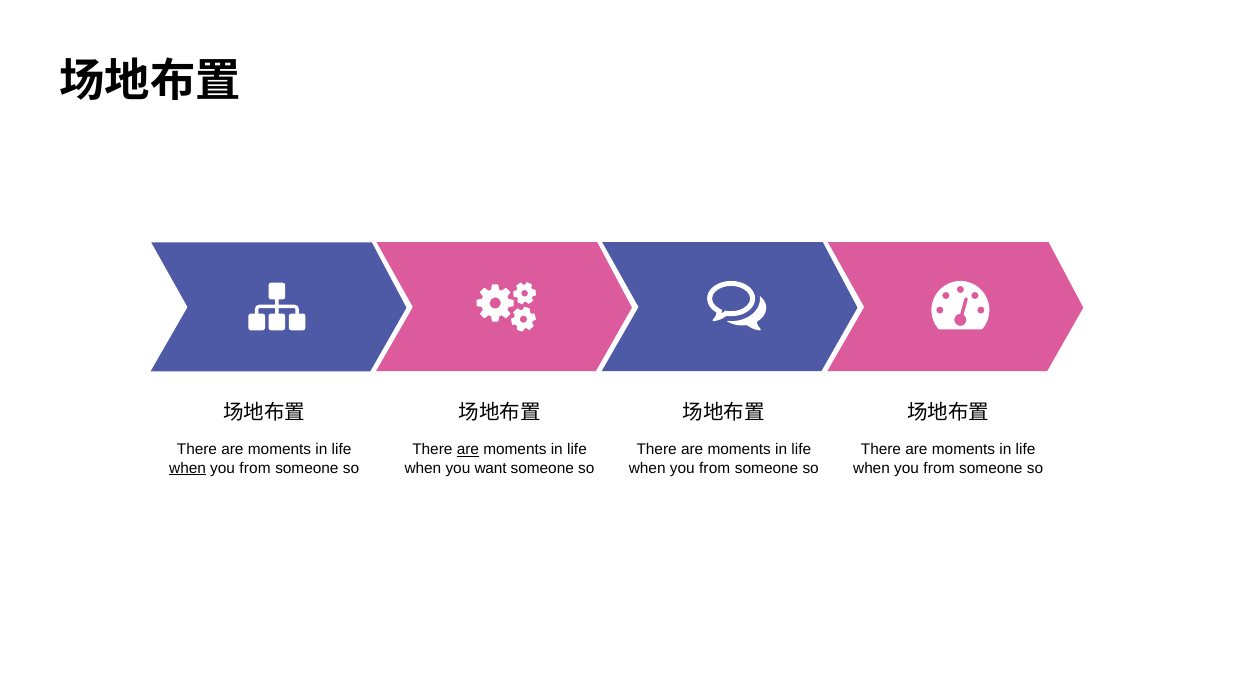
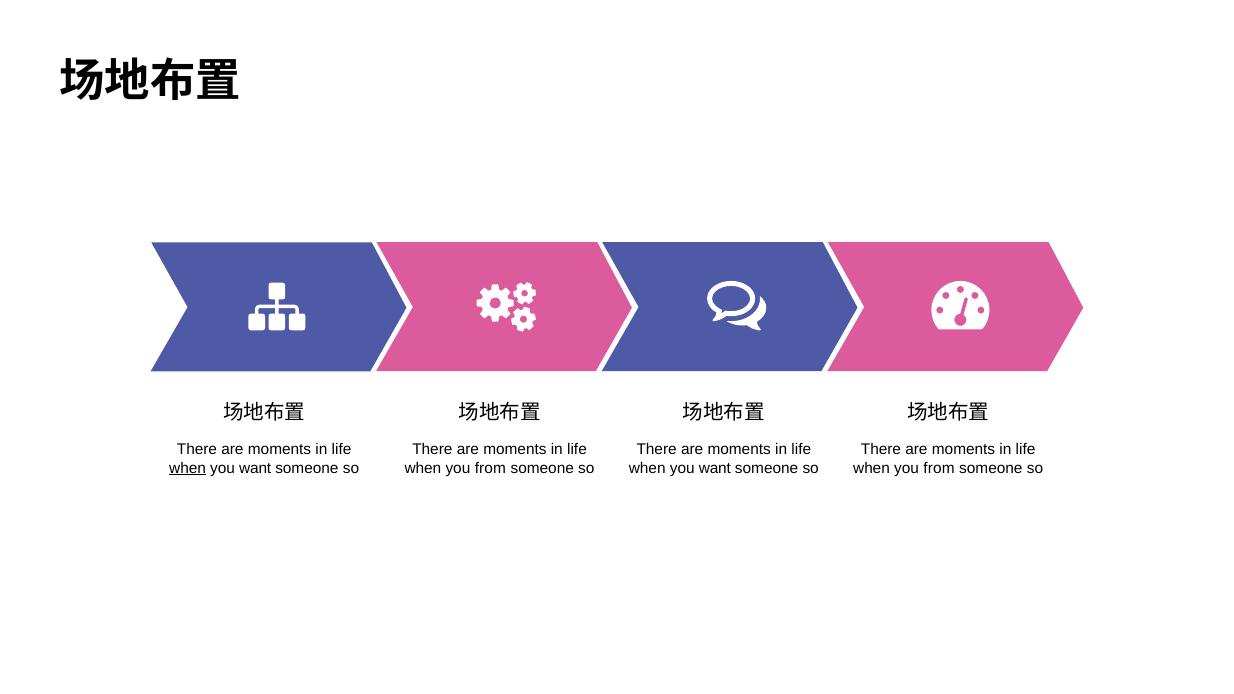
are underline: present -> none (468, 450)
from: from -> want (255, 468)
want: want -> from (490, 468)
from: from -> want (715, 468)
